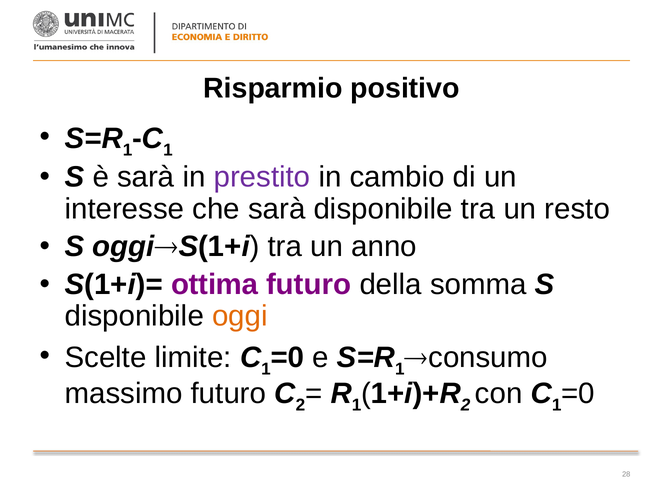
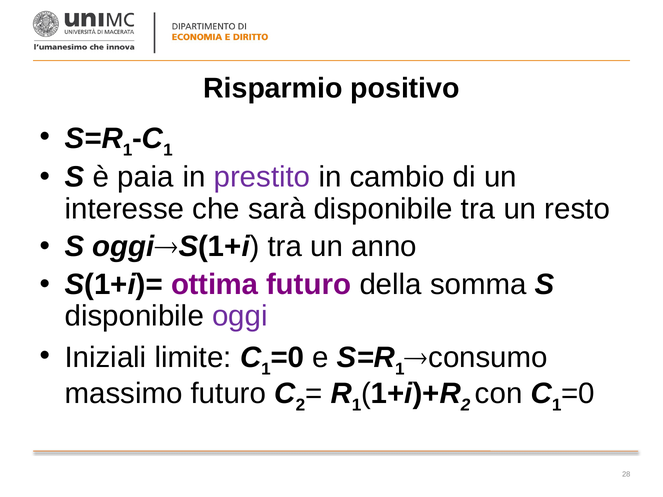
è sarà: sarà -> paia (146, 177)
oggi colour: orange -> purple (240, 316)
Scelte: Scelte -> Iniziali (106, 358)
